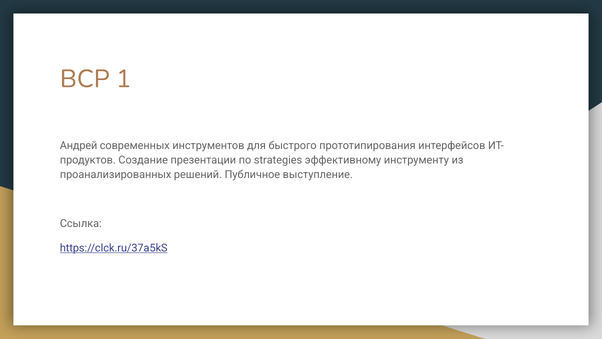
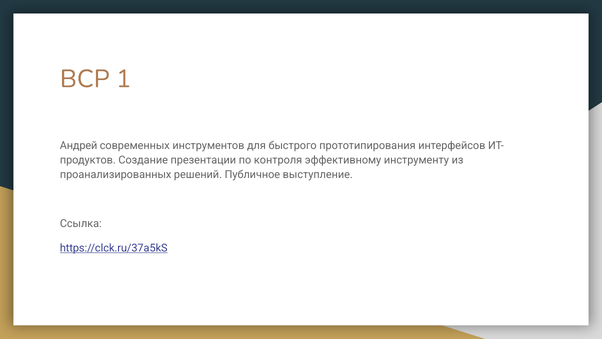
strategies: strategies -> контроля (278, 160)
